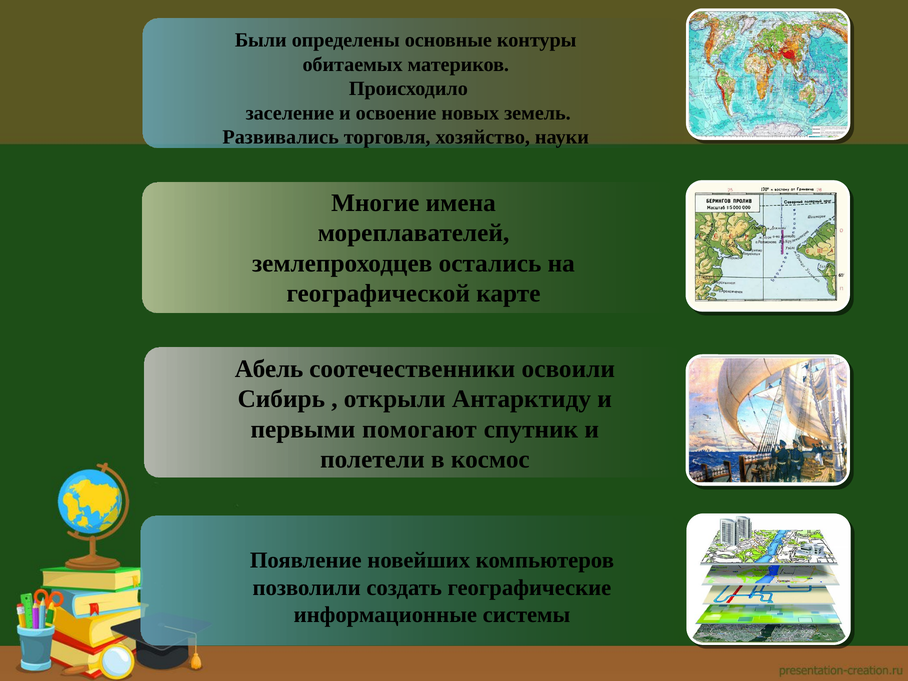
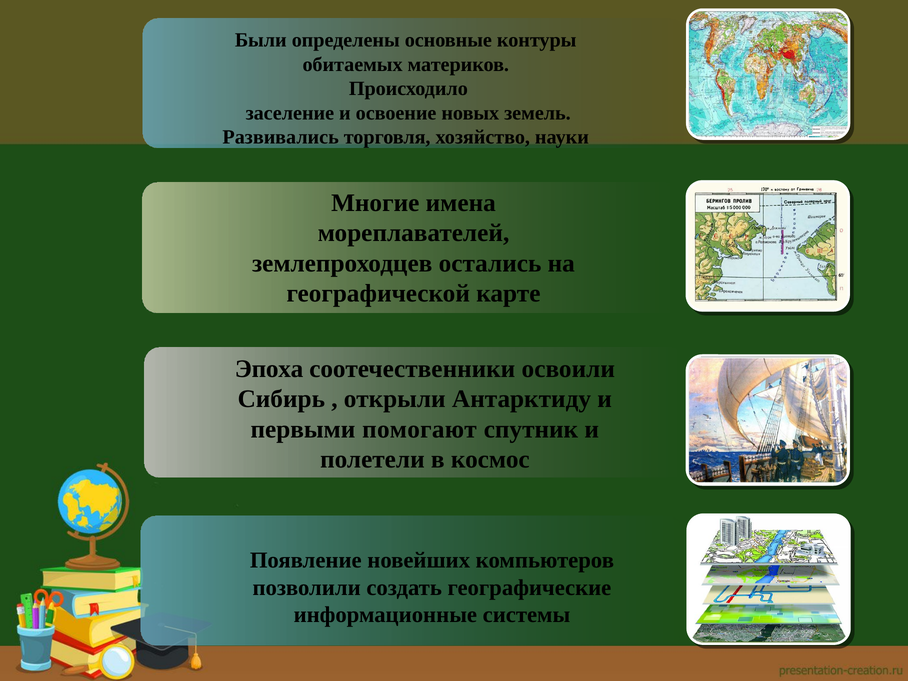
Абель: Абель -> Эпоха (269, 369)
